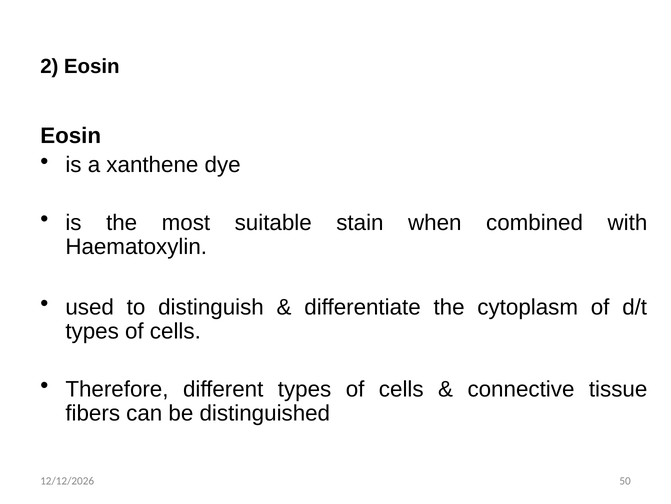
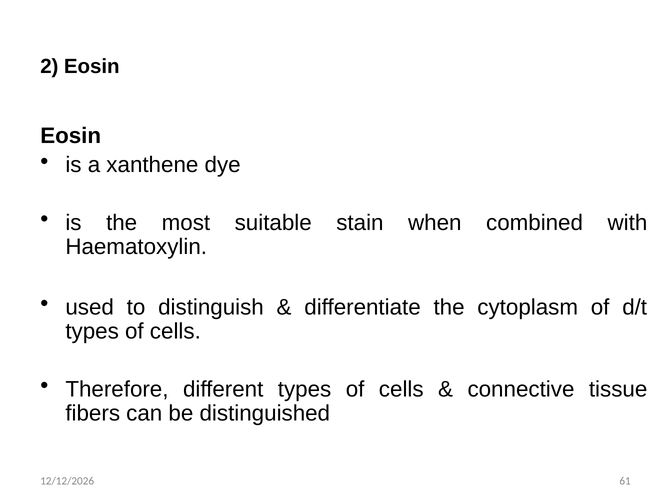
50: 50 -> 61 (625, 480)
